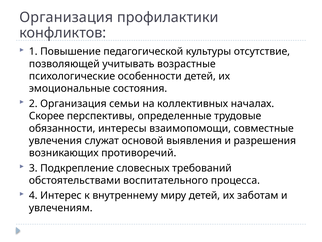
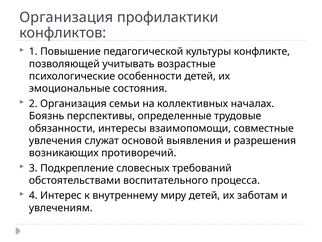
отсутствие: отсутствие -> конфликте (262, 51)
Скорее: Скорее -> Боязнь (47, 116)
